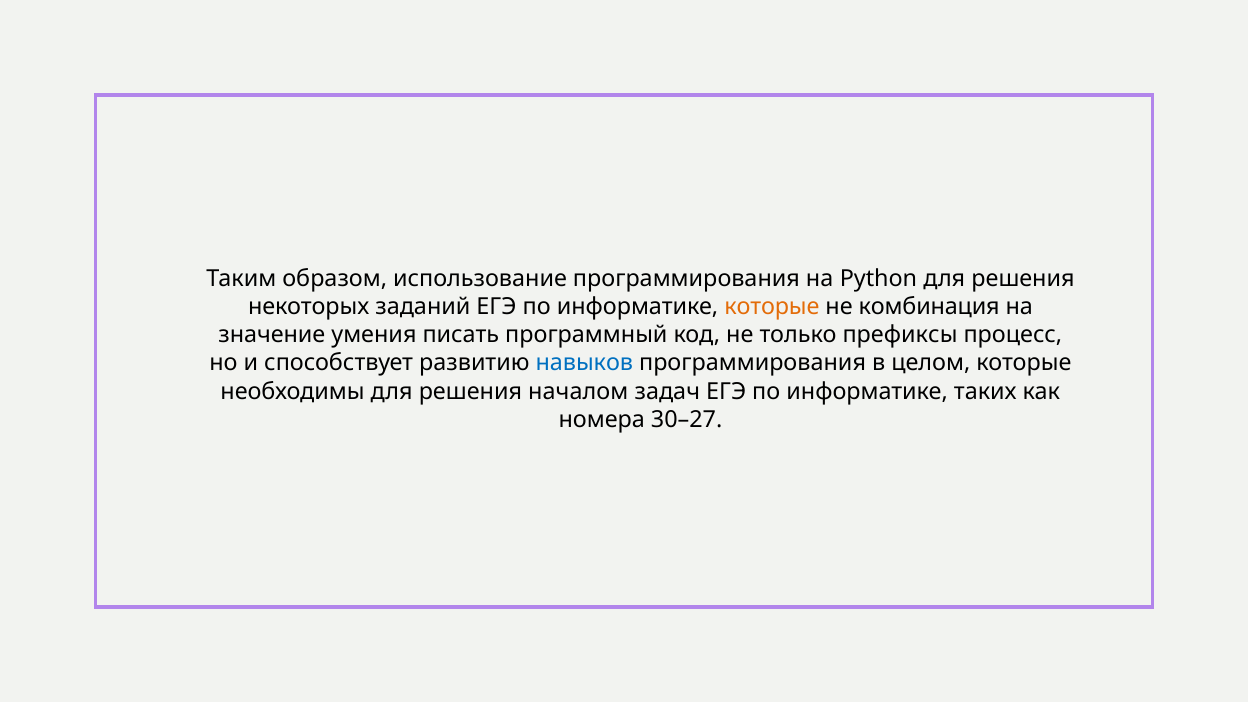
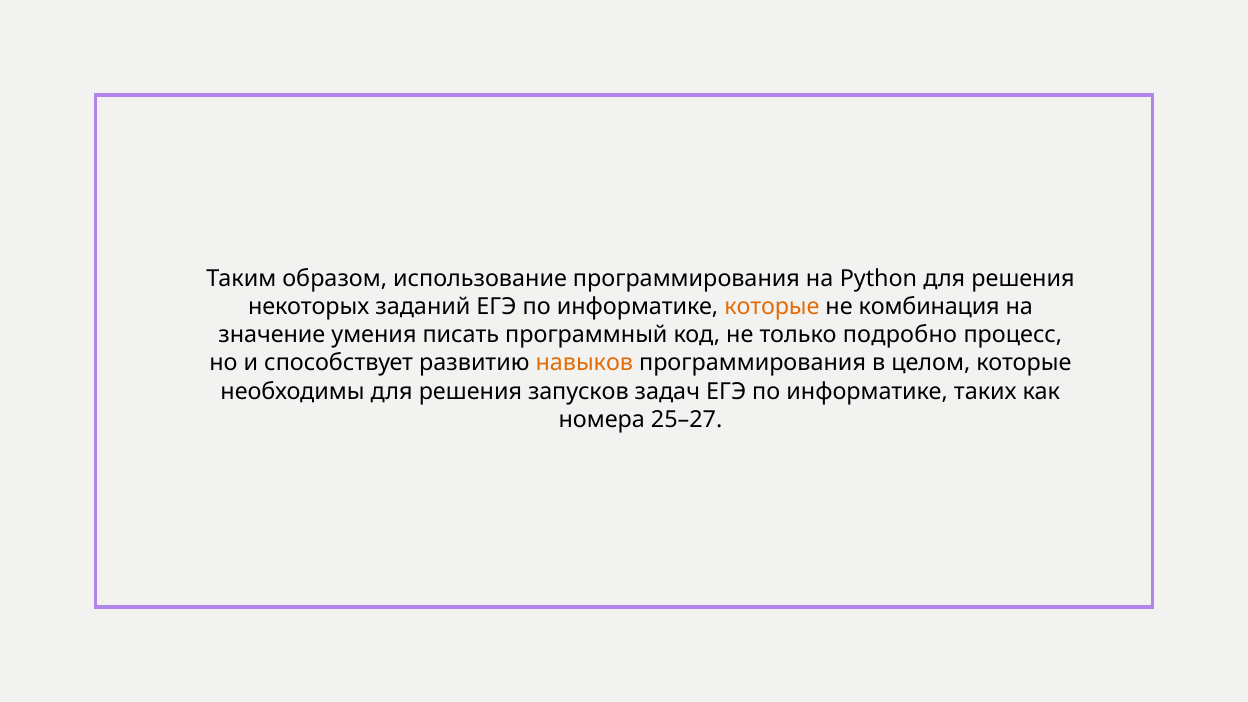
префиксы: префиксы -> подробно (900, 335)
навыков colour: blue -> orange (584, 363)
началом: началом -> запусков (578, 391)
30–27: 30–27 -> 25–27 (687, 419)
